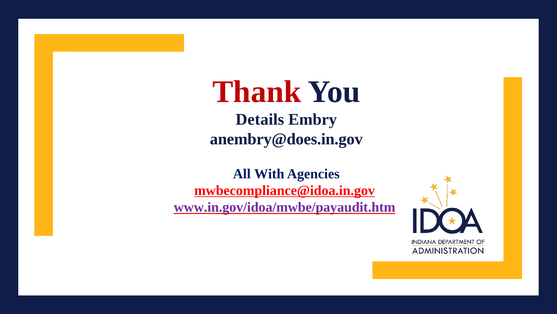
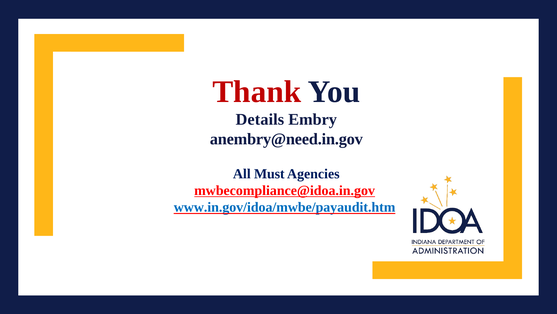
anembry@does.in.gov: anembry@does.in.gov -> anembry@need.in.gov (286, 139)
With: With -> Must (269, 173)
www.in.gov/idoa/mwbe/payaudit.htm colour: purple -> blue (285, 207)
